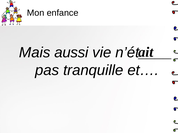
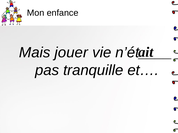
aussi: aussi -> jouer (71, 53)
